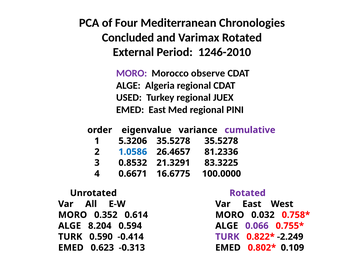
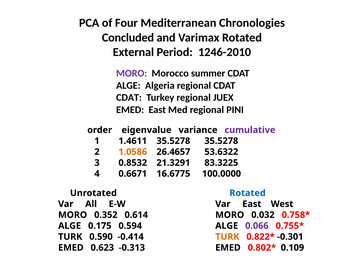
observe: observe -> summer (208, 73)
USED: USED -> CDAT (129, 98)
5.3206: 5.3206 -> 1.4611 (133, 141)
1.0586 colour: blue -> orange (133, 152)
81.2336: 81.2336 -> 53.6322 (221, 152)
Rotated colour: purple -> blue (248, 193)
8.204: 8.204 -> 0.175 (100, 226)
TURK colour: purple -> orange (227, 237)
-2.249: -2.249 -> -0.301 (290, 237)
